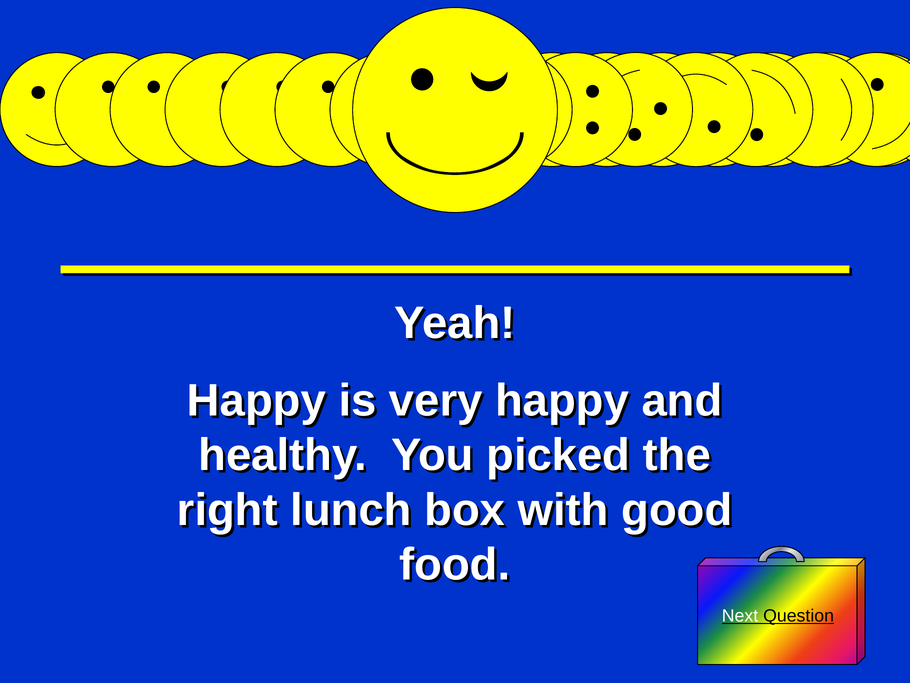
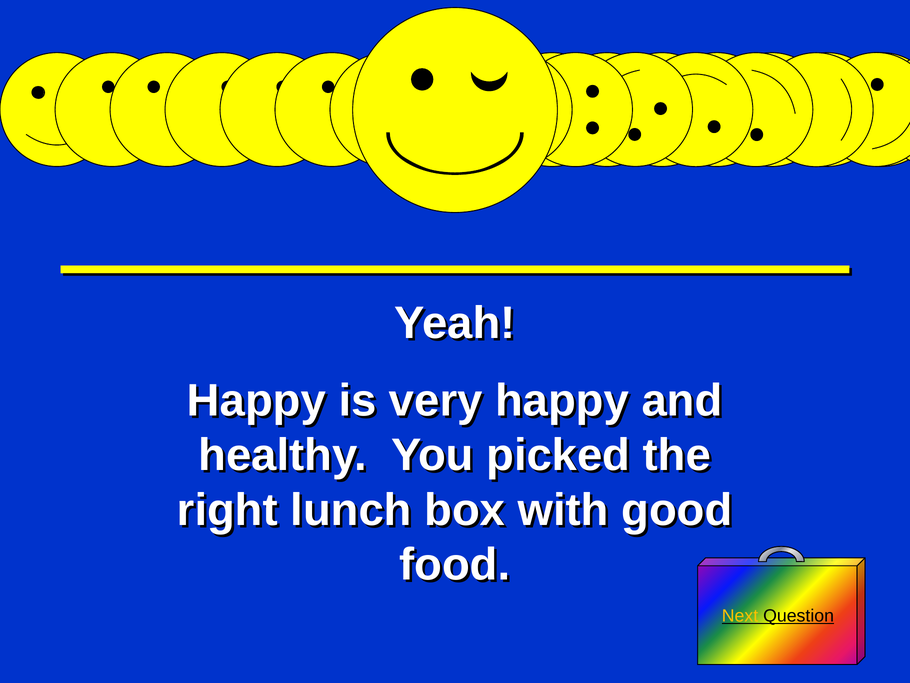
Next colour: white -> yellow (740, 615)
